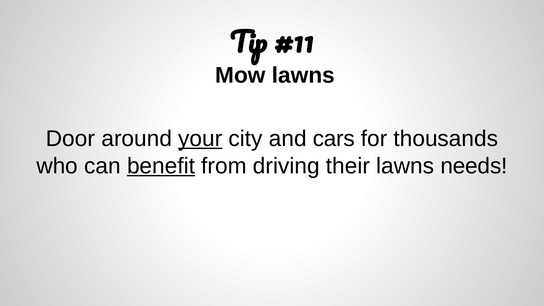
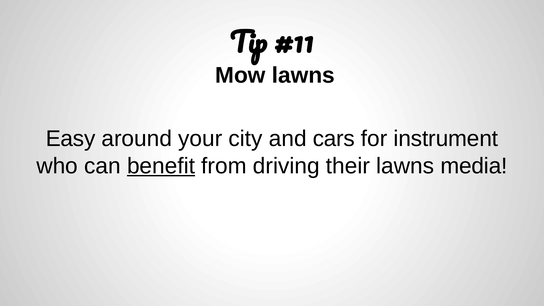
Door: Door -> Easy (71, 139)
your underline: present -> none (200, 139)
thousands: thousands -> instrument (446, 139)
needs: needs -> media (474, 166)
